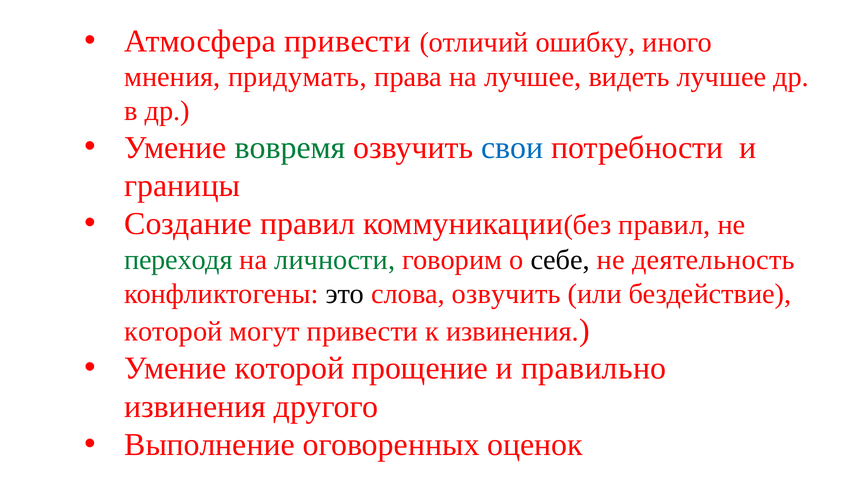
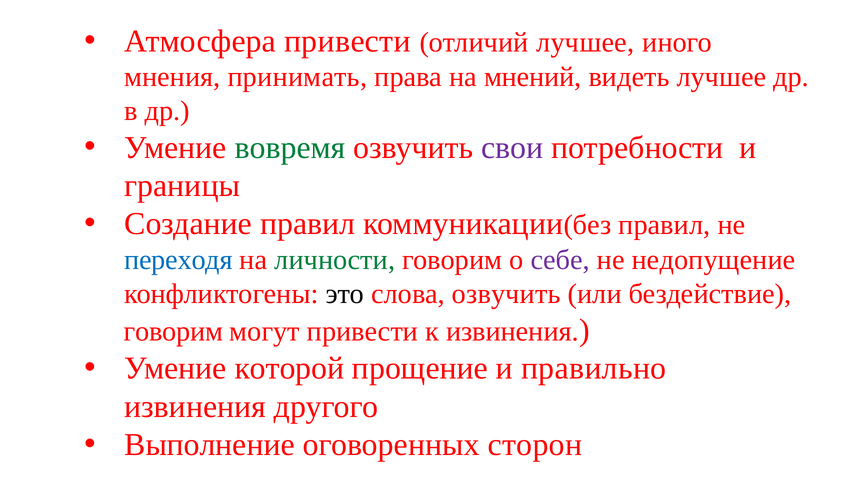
отличий ошибку: ошибку -> лучшее (585, 42)
придумать: придумать -> принимать (297, 77)
на лучшее: лучшее -> мнений (533, 77)
свои colour: blue -> purple (512, 148)
переходя colour: green -> blue (178, 260)
себе colour: black -> purple (560, 260)
деятельность: деятельность -> недопущение (714, 260)
которой: которой -> говорим (173, 332)
оценок: оценок -> сторон (535, 446)
